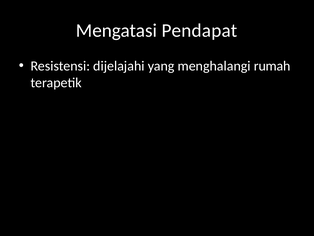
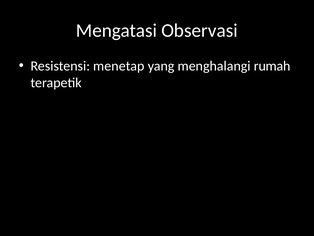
Pendapat: Pendapat -> Observasi (200, 30)
dijelajahi: dijelajahi -> menetap (119, 66)
